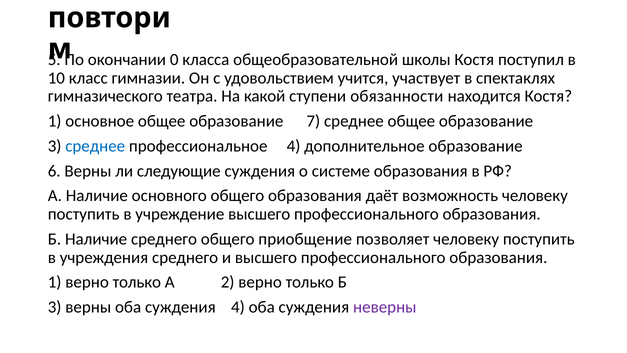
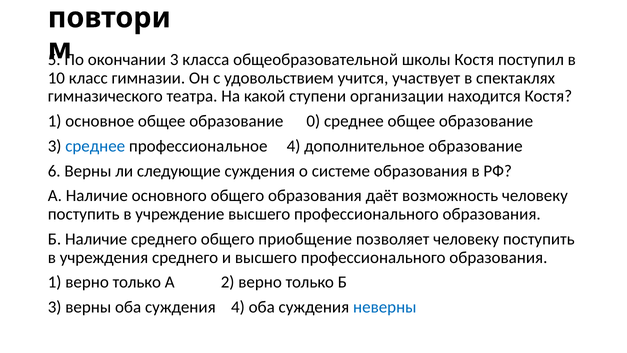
окончании 0: 0 -> 3 (174, 60)
обязанности: обязанности -> организации (397, 96)
7: 7 -> 0 (313, 121)
неверны colour: purple -> blue (385, 307)
